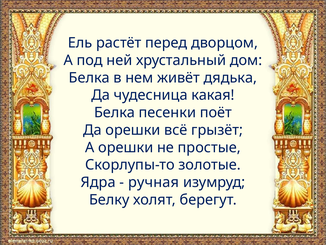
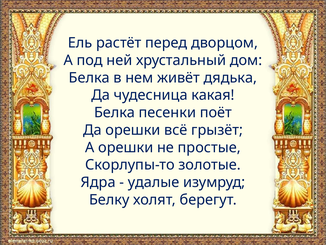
ручная: ручная -> удалые (154, 182)
